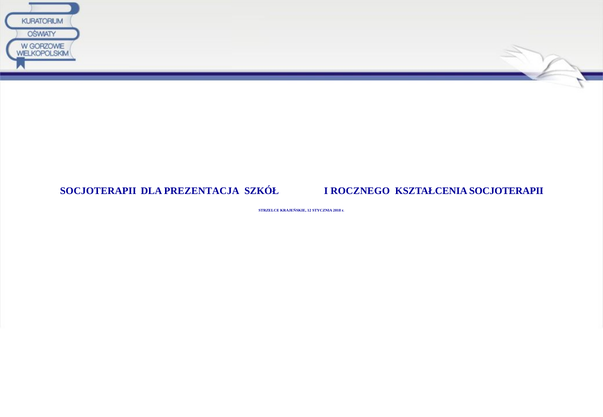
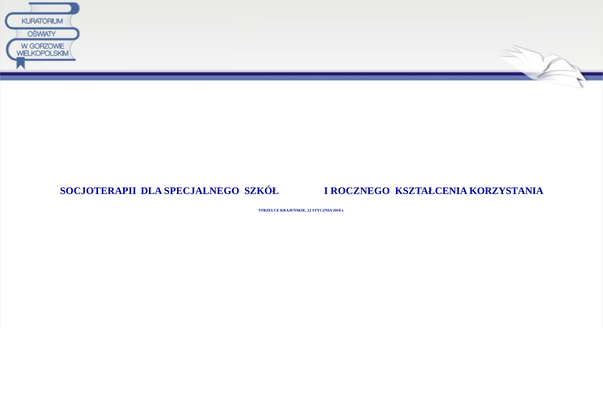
PREZENTACJA: PREZENTACJA -> SPECJALNEGO (202, 191)
KSZTAŁCENIA SOCJOTERAPII: SOCJOTERAPII -> KORZYSTANIA (506, 191)
